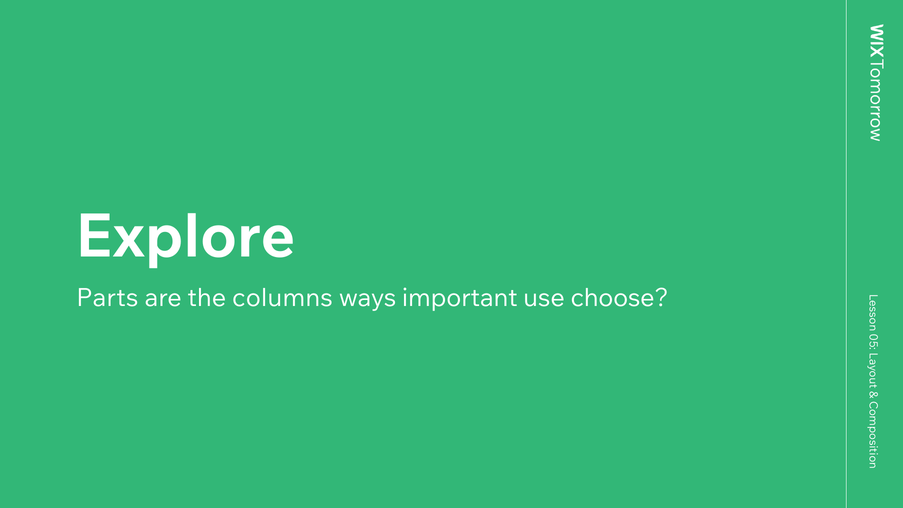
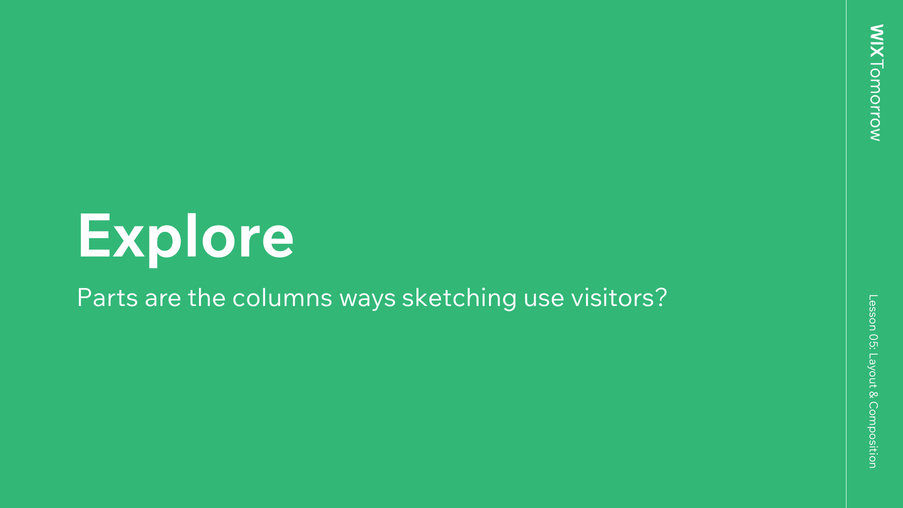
important: important -> sketching (460, 298)
choose: choose -> visitors (620, 298)
